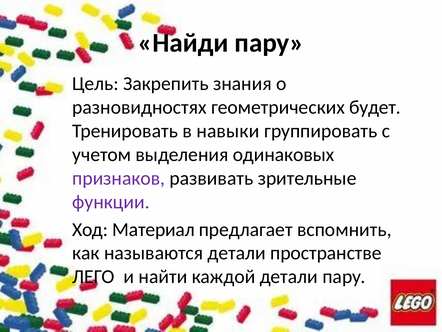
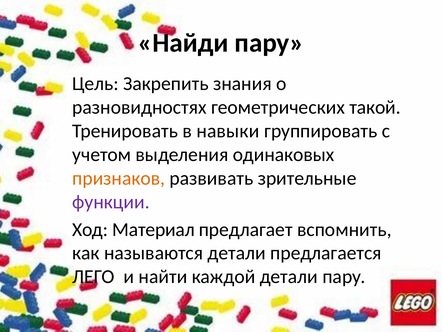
будет: будет -> такой (375, 107)
признаков colour: purple -> orange (119, 178)
пространстве: пространстве -> предлагается (326, 253)
